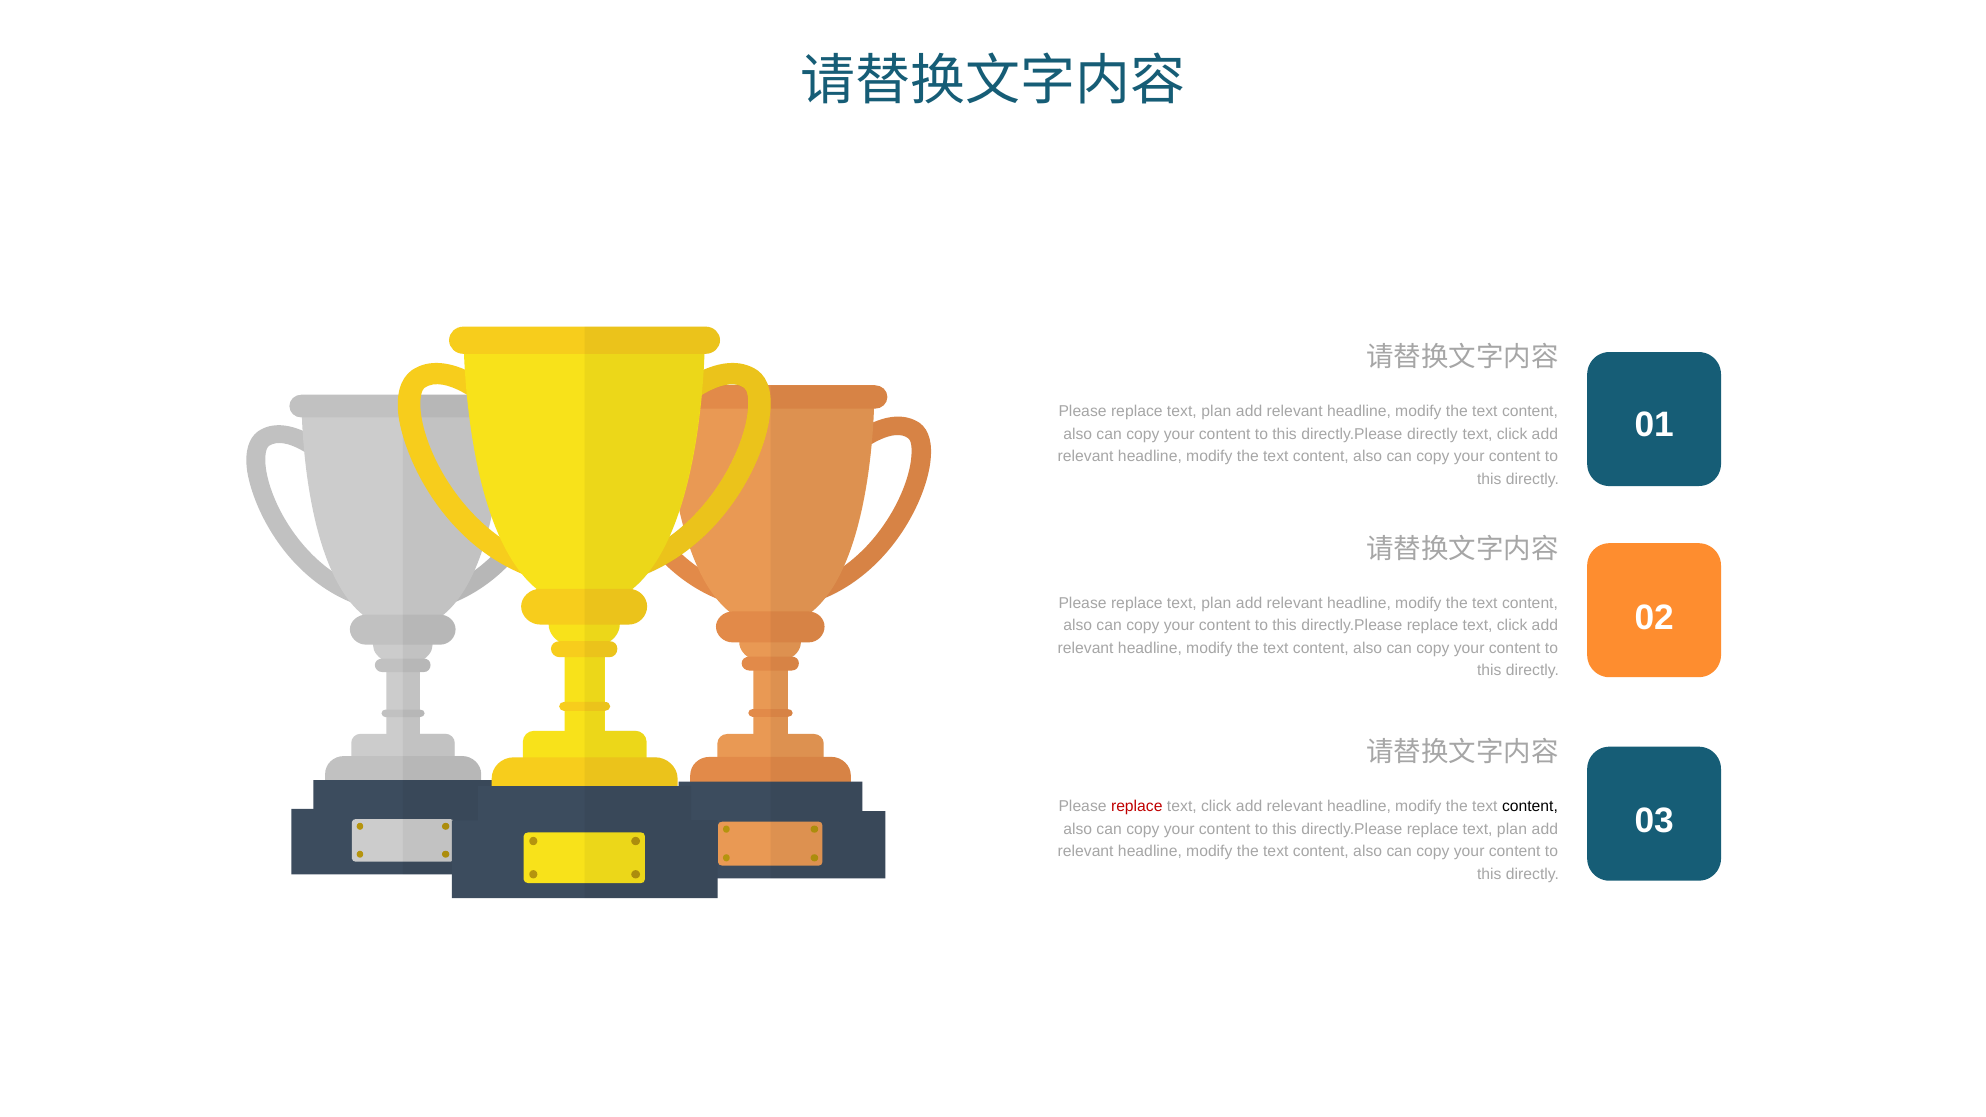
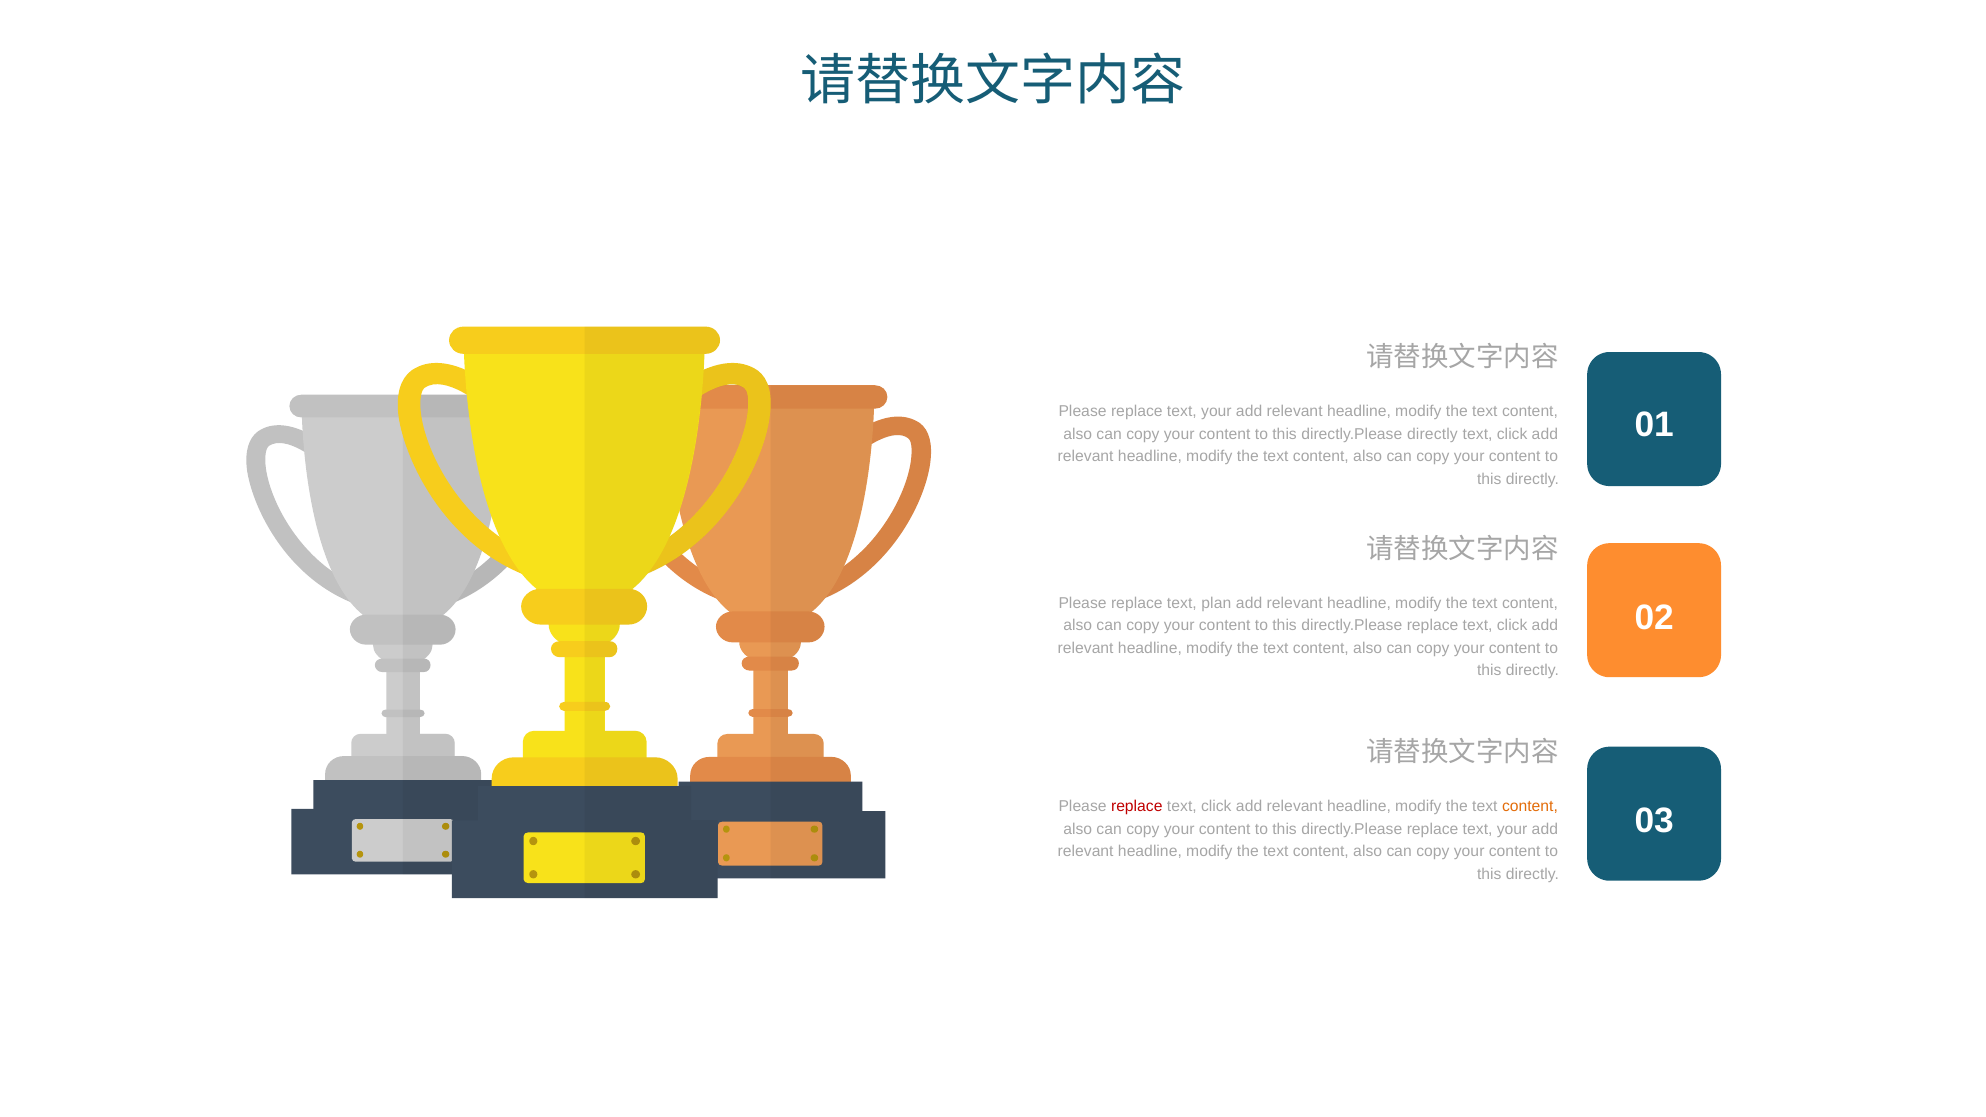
plan: plan -> your (1216, 412)
content colour: black -> orange (1530, 806)
directly.Please replace text plan: plan -> your (1512, 829)
